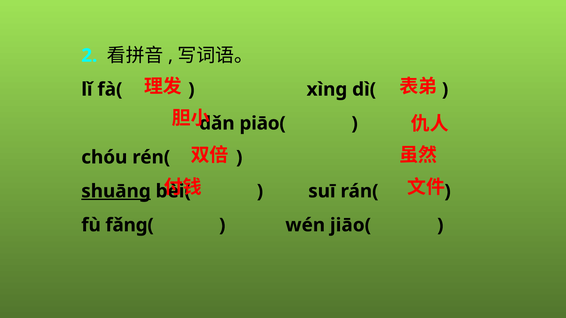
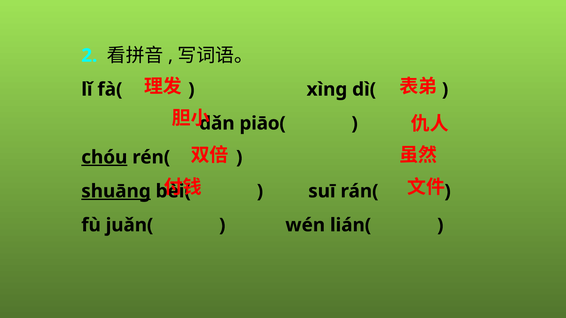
chóu underline: none -> present (104, 157)
fǎnɡ(: fǎnɡ( -> juǎn( (130, 225)
jiāo(: jiāo( -> lián( (351, 225)
